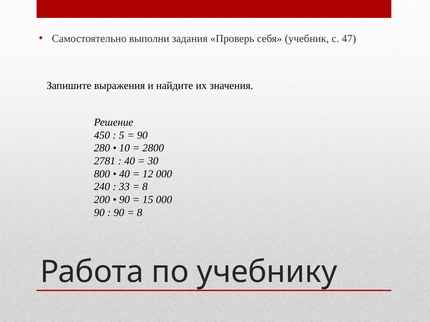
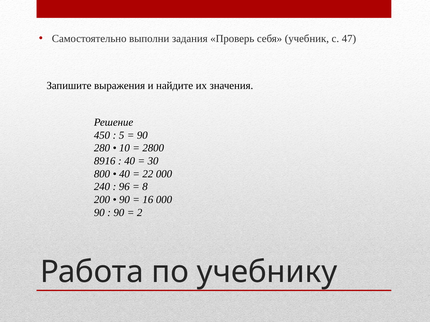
2781: 2781 -> 8916 (105, 161)
12: 12 -> 22 (148, 174)
33: 33 -> 96 (124, 187)
15: 15 -> 16 (148, 200)
8: 8 -> 2 (140, 213)
